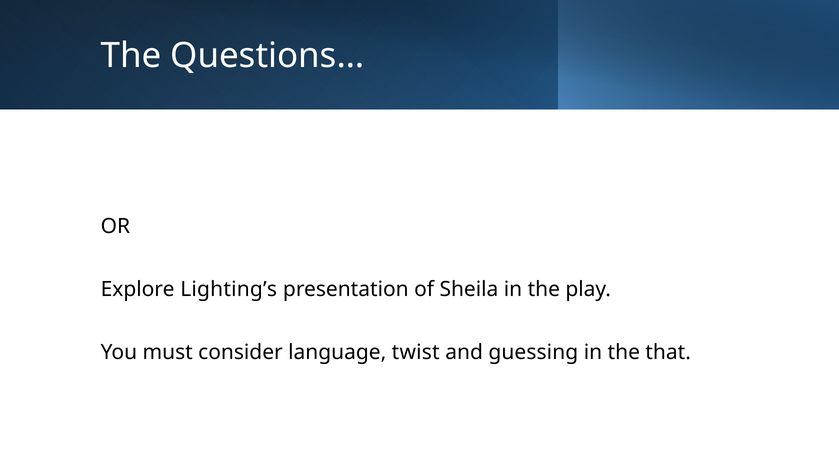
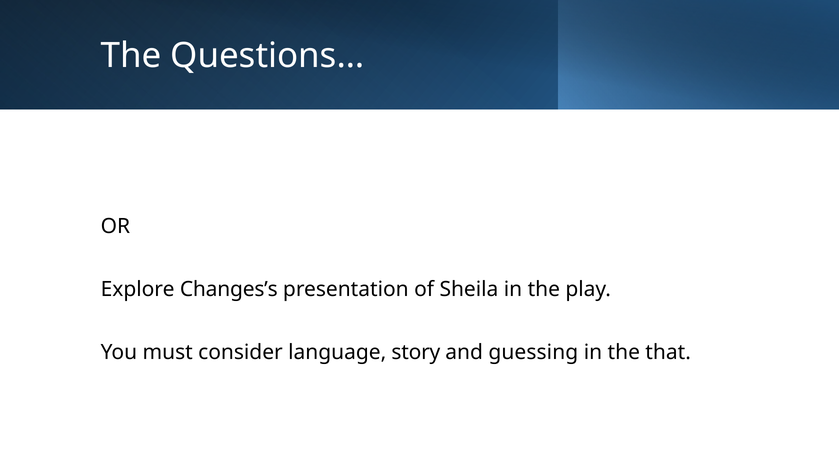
Lighting’s: Lighting’s -> Changes’s (229, 289)
twist: twist -> story (416, 352)
